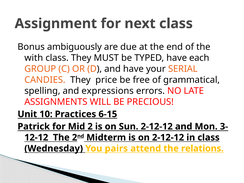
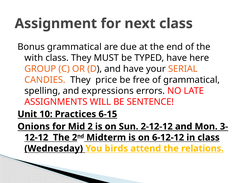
Bonus ambiguously: ambiguously -> grammatical (74, 47)
each: each -> here (199, 58)
PRECIOUS: PRECIOUS -> SENTENCE (150, 102)
Patrick: Patrick -> Onions (34, 127)
on 2-12-12: 2-12-12 -> 6-12-12 (168, 137)
pairs: pairs -> birds (116, 148)
